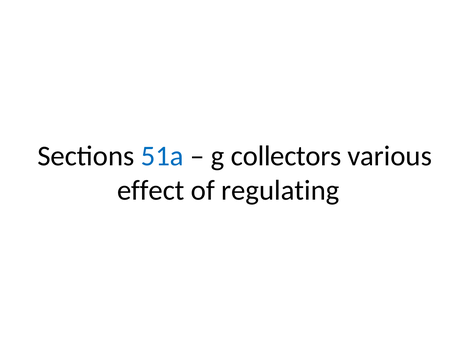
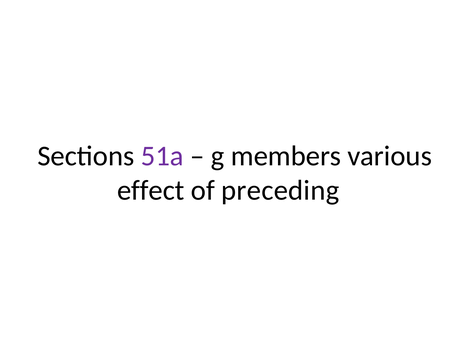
51a colour: blue -> purple (162, 156)
collectors: collectors -> members (286, 156)
regulating: regulating -> preceding (280, 191)
